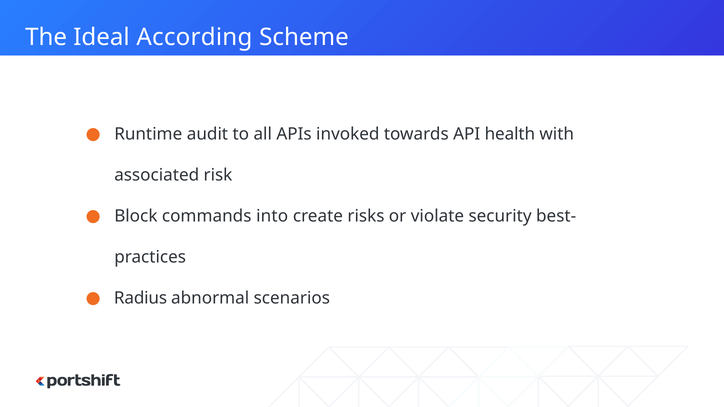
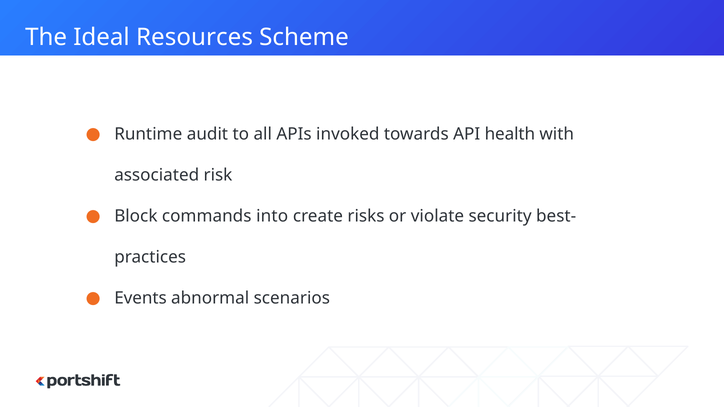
According: According -> Resources (194, 37)
Radius: Radius -> Events (140, 298)
